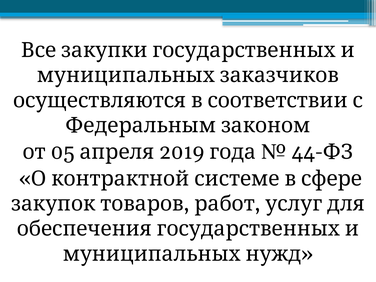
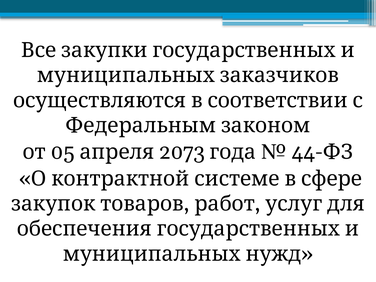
2019: 2019 -> 2073 (182, 152)
